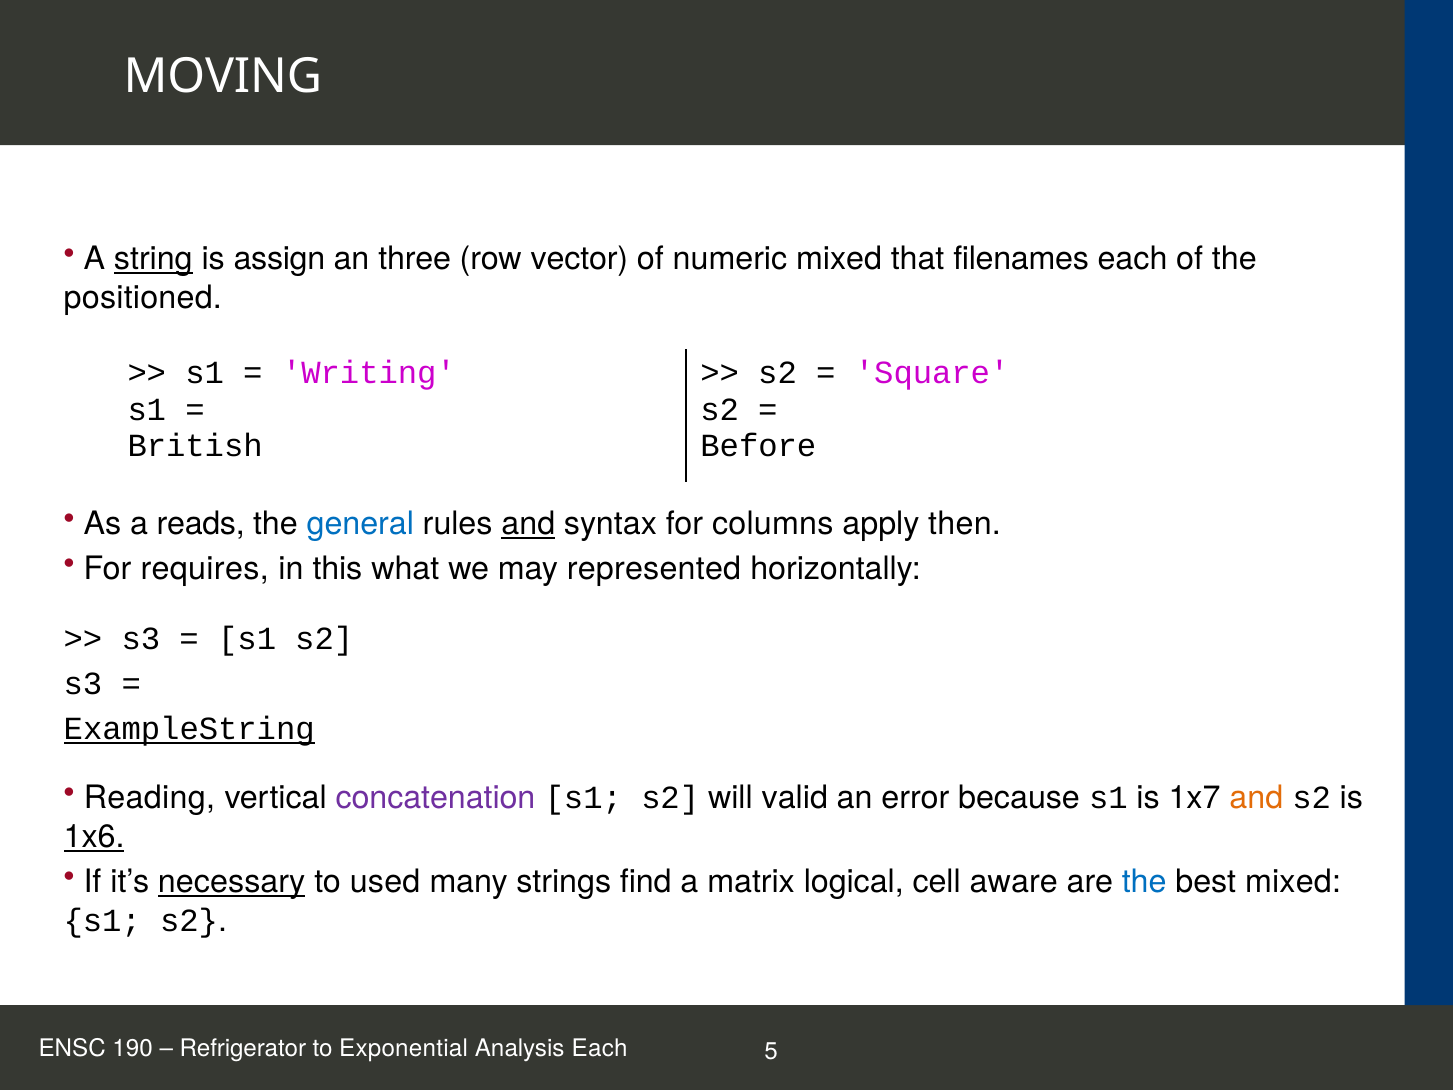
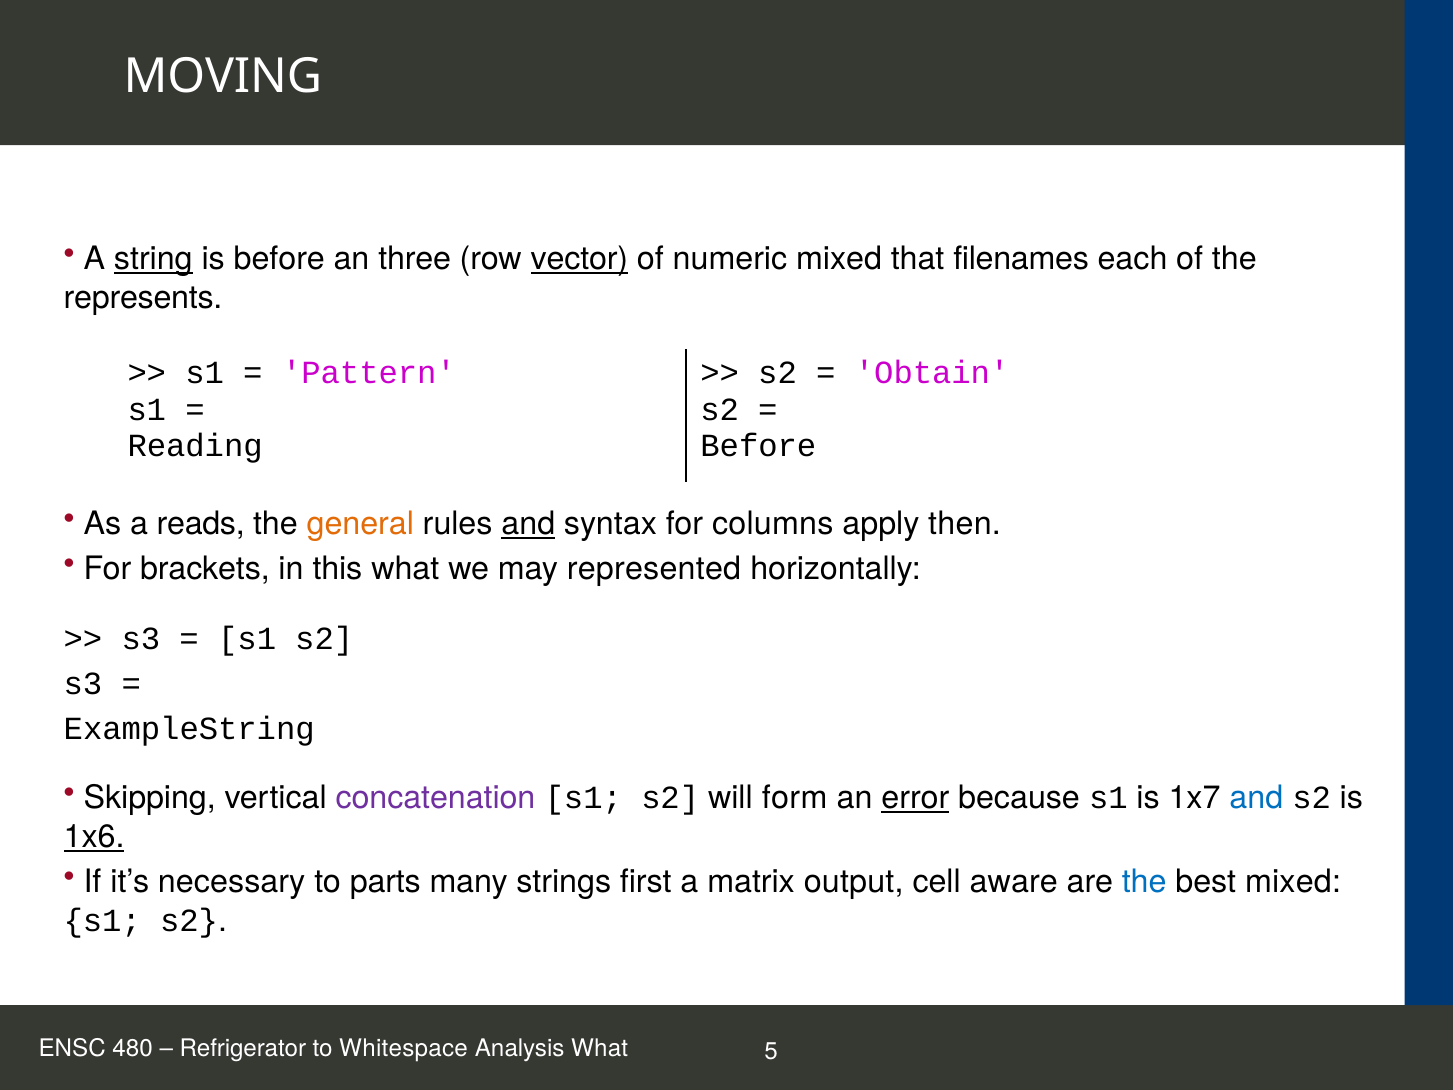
is assign: assign -> before (279, 259)
vector underline: none -> present (579, 259)
positioned: positioned -> represents (143, 298)
Writing: Writing -> Pattern (369, 373)
Square: Square -> Obtain (932, 373)
British: British -> Reading (195, 446)
general colour: blue -> orange (360, 524)
requires: requires -> brackets (205, 569)
ExampleString underline: present -> none (189, 729)
Reading: Reading -> Skipping (150, 798)
valid: valid -> form (795, 798)
error underline: none -> present (915, 798)
and colour: orange -> blue (1256, 798)
necessary underline: present -> none (232, 882)
used: used -> parts (385, 882)
find: find -> first (646, 882)
logical: logical -> output (854, 882)
190: 190 -> 480 (133, 1048)
Exponential: Exponential -> Whitespace (404, 1048)
Analysis Each: Each -> What (600, 1048)
